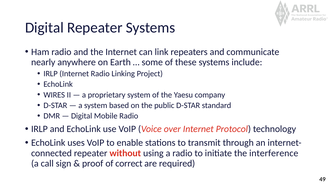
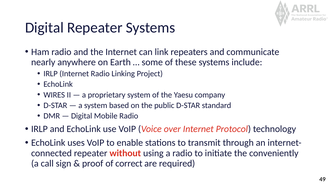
interference: interference -> conveniently (274, 153)
